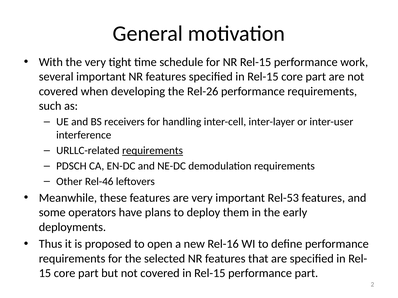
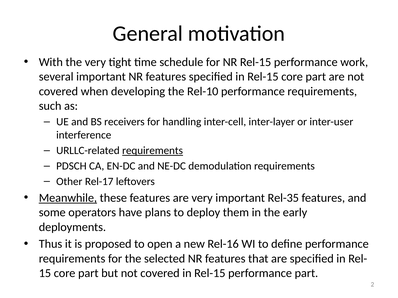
Rel-26: Rel-26 -> Rel-10 (203, 91)
Rel-46: Rel-46 -> Rel-17 (99, 182)
Meanwhile underline: none -> present (68, 198)
Rel-53: Rel-53 -> Rel-35 (283, 198)
